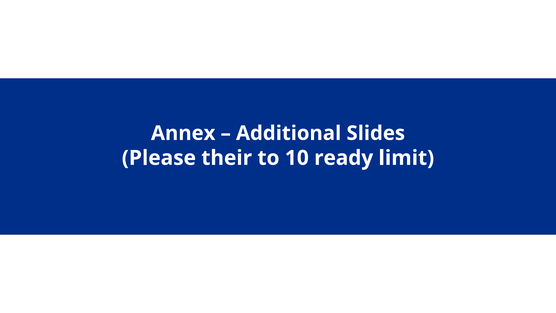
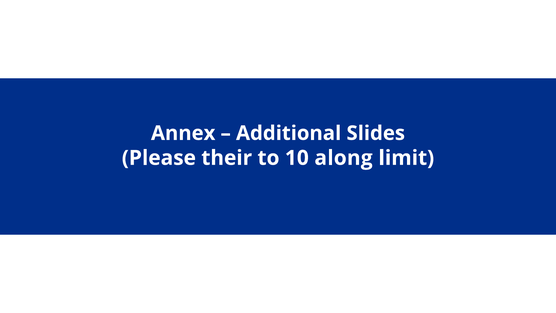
ready: ready -> along (344, 158)
